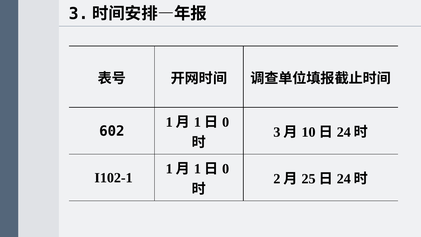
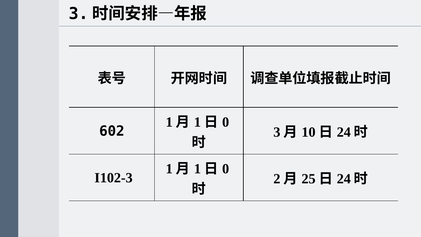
I102-1: I102-1 -> I102-3 (114, 178)
